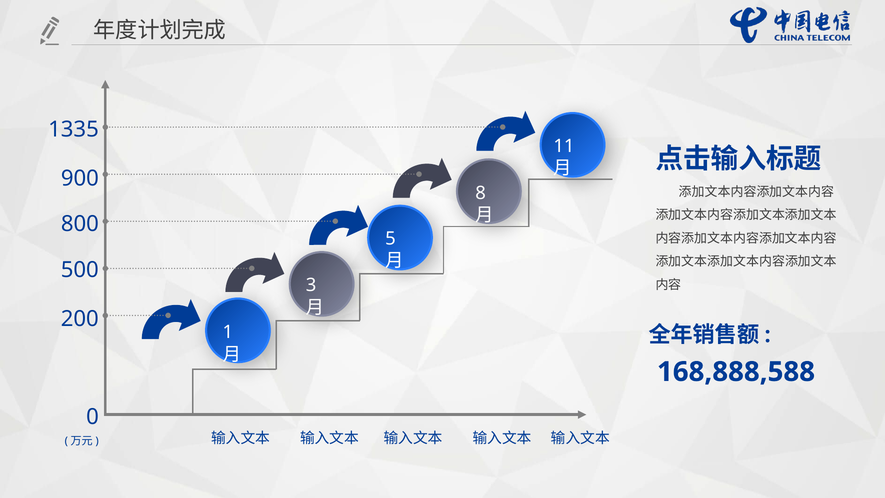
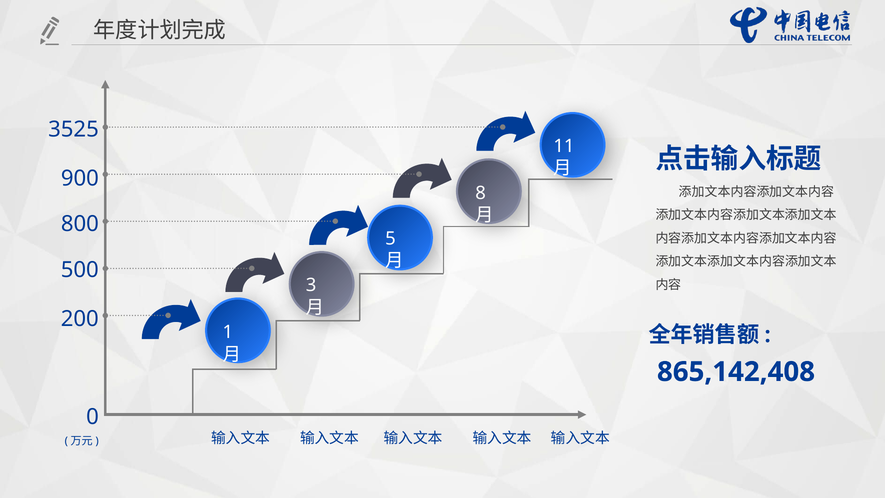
1335: 1335 -> 3525 (74, 130)
168,888,588: 168,888,588 -> 865,142,408 (736, 372)
